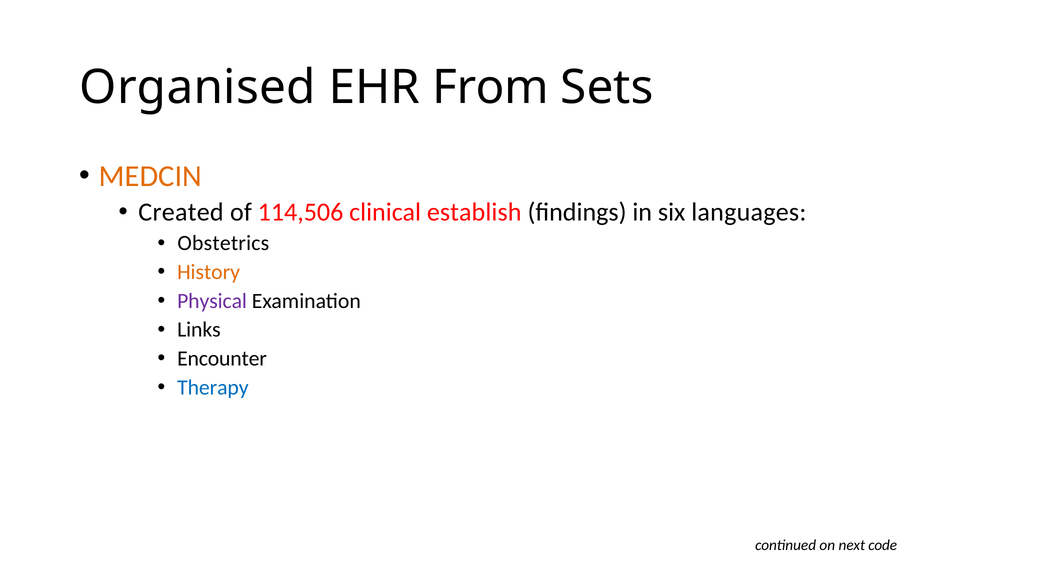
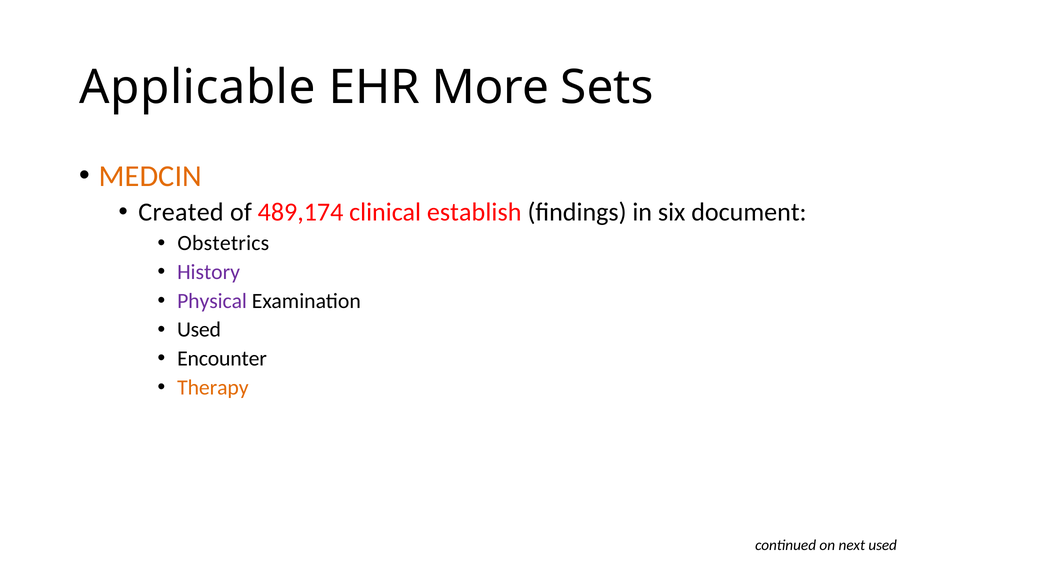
Organised: Organised -> Applicable (198, 88)
From: From -> More (491, 88)
114,506: 114,506 -> 489,174 (301, 212)
languages: languages -> document (749, 212)
History colour: orange -> purple (209, 272)
Links: Links -> Used (199, 330)
Therapy colour: blue -> orange (213, 388)
next code: code -> used (883, 545)
